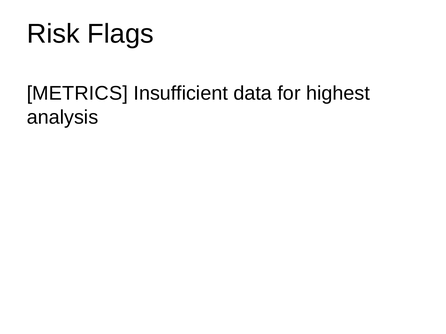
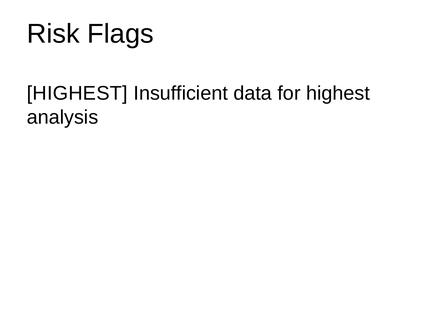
METRICS: METRICS -> HIGHEST (77, 94)
